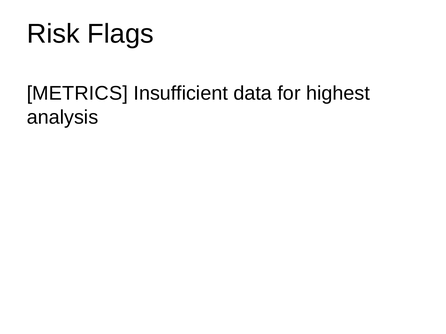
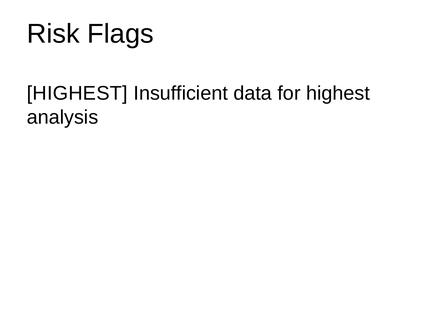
METRICS: METRICS -> HIGHEST (77, 94)
